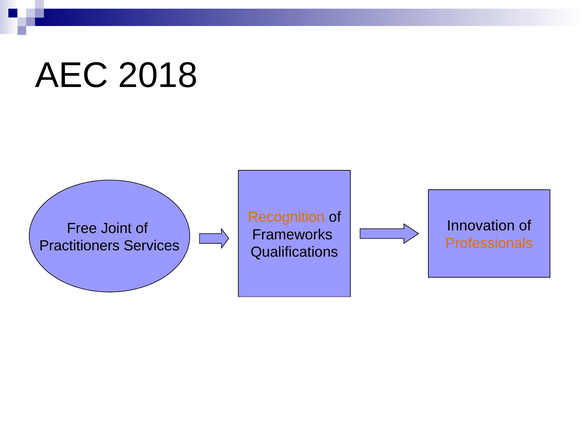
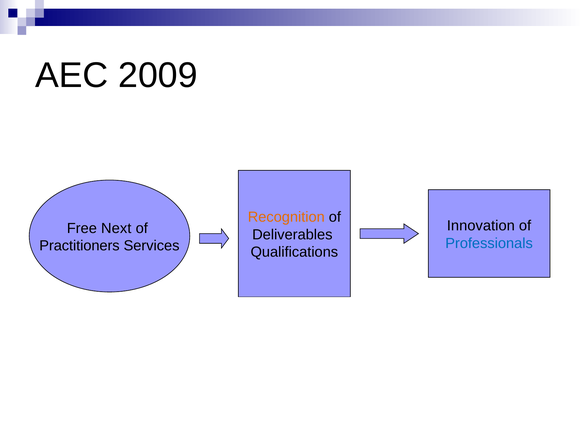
2018: 2018 -> 2009 (158, 75)
Joint: Joint -> Next (116, 228)
Frameworks: Frameworks -> Deliverables (292, 235)
Professionals colour: orange -> blue (489, 243)
